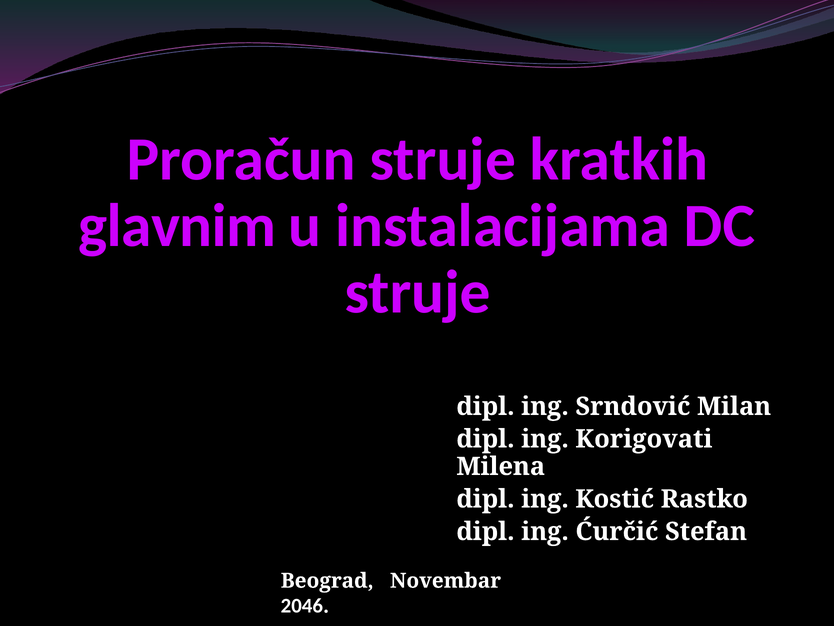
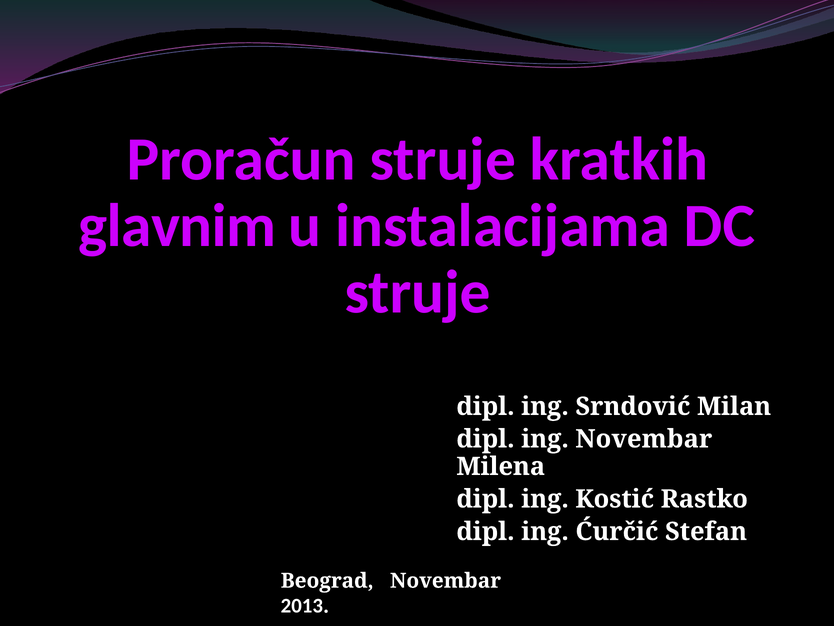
ing Korigovati: Korigovati -> Novembar (644, 439)
2046: 2046 -> 2013 (302, 605)
